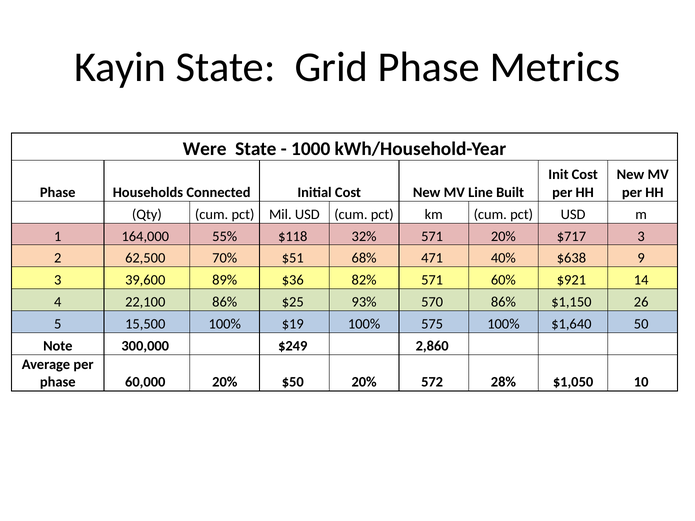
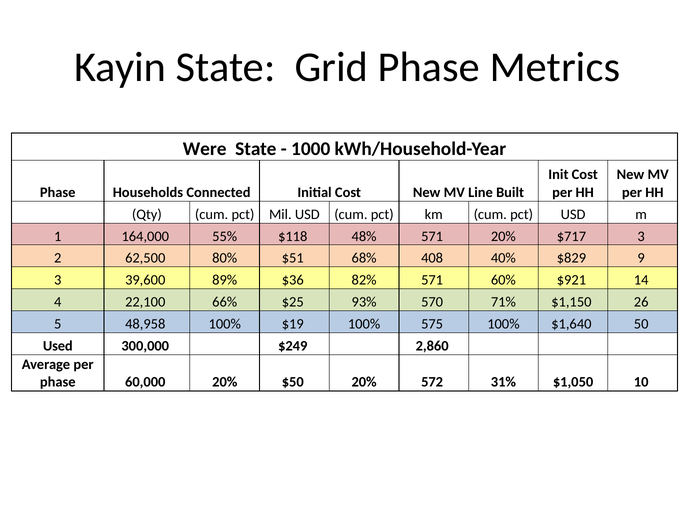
32%: 32% -> 48% (364, 236)
70%: 70% -> 80% (225, 258)
471: 471 -> 408 (432, 258)
$638: $638 -> $829 (571, 258)
22,100 86%: 86% -> 66% (225, 302)
570 86%: 86% -> 71% (503, 302)
15,500: 15,500 -> 48,958 (145, 324)
Note: Note -> Used (58, 346)
28%: 28% -> 31% (503, 382)
